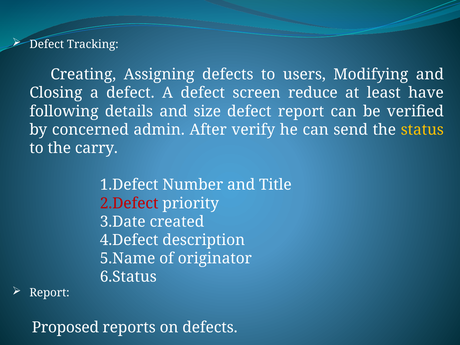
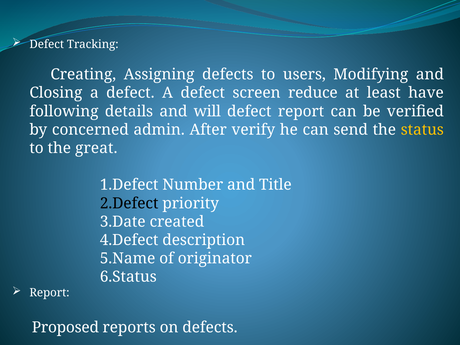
size: size -> will (207, 111)
carry: carry -> great (96, 148)
2.Defect colour: red -> black (129, 203)
